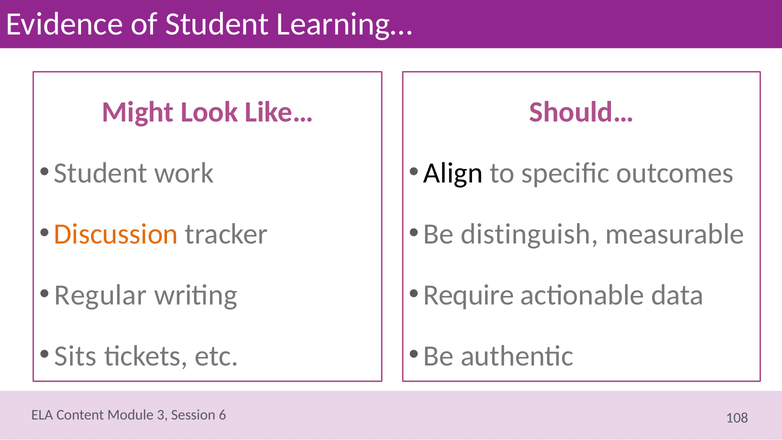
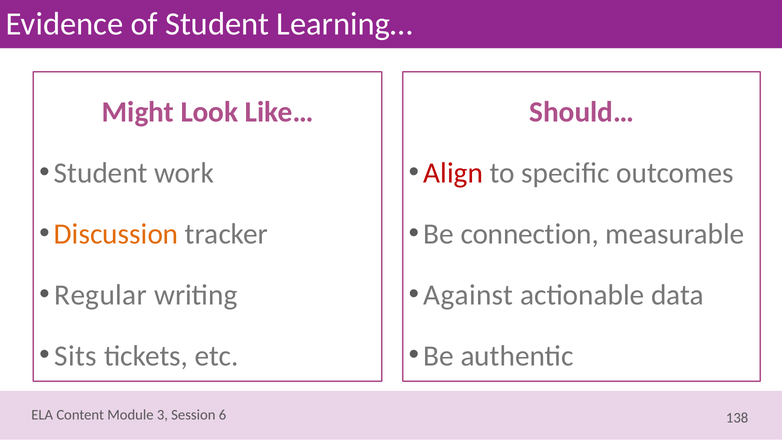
Align colour: black -> red (453, 173)
distinguish: distinguish -> connection (530, 234)
Require: Require -> Against (468, 295)
108: 108 -> 138 (737, 418)
